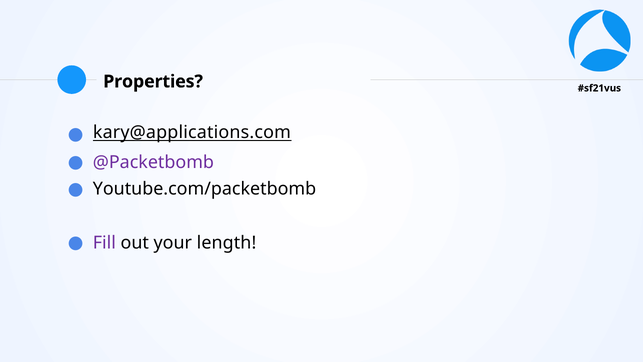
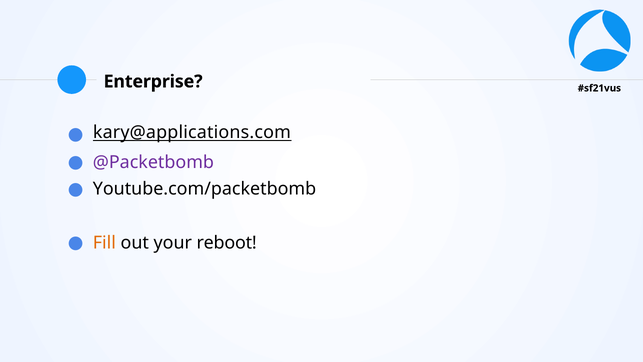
Properties: Properties -> Enterprise (153, 81)
Fill colour: purple -> orange (104, 242)
length: length -> reboot (227, 242)
